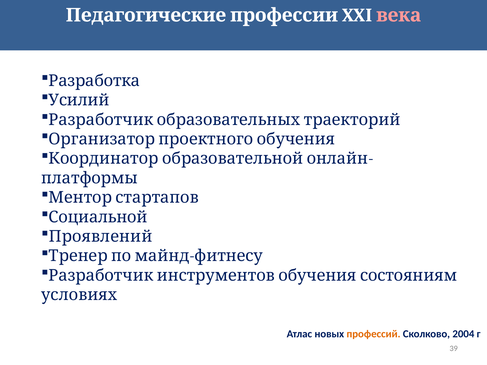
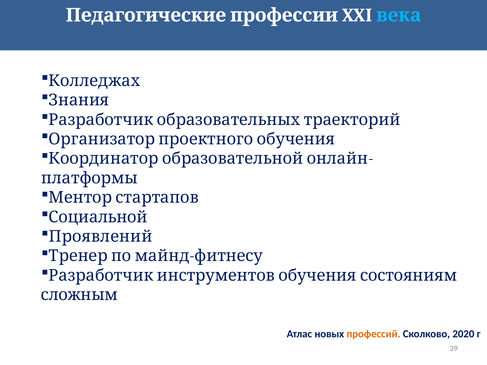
века colour: pink -> light blue (399, 15)
Разработка: Разработка -> Колледжах (94, 81)
Усилий: Усилий -> Знания (79, 100)
условиях: условиях -> сложным (79, 295)
2004: 2004 -> 2020 (463, 334)
